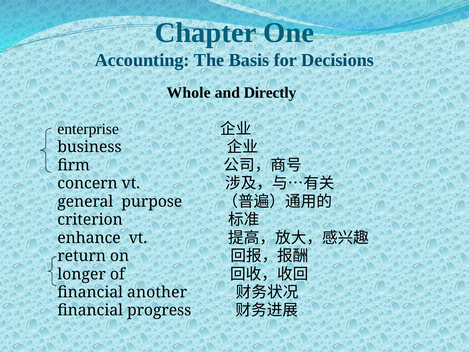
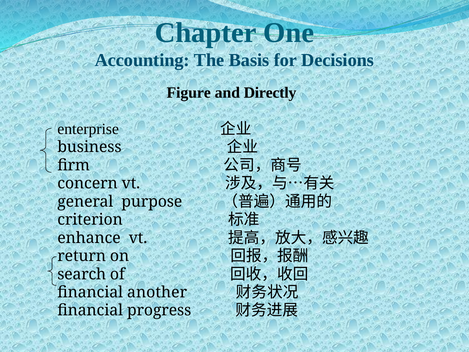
Whole: Whole -> Figure (189, 93)
longer: longer -> search (82, 274)
